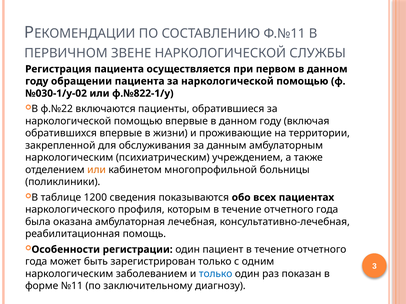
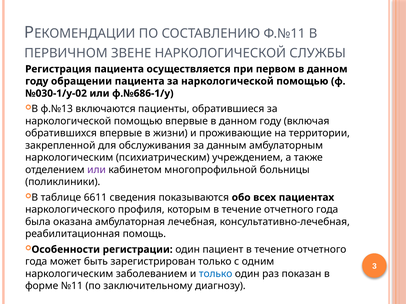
ф.№822-1/у: ф.№822-1/у -> ф.№686-1/у (143, 94)
ф.№22: ф.№22 -> ф.№13 (57, 109)
или colour: orange -> purple (97, 170)
1200: 1200 -> 6611 (95, 198)
